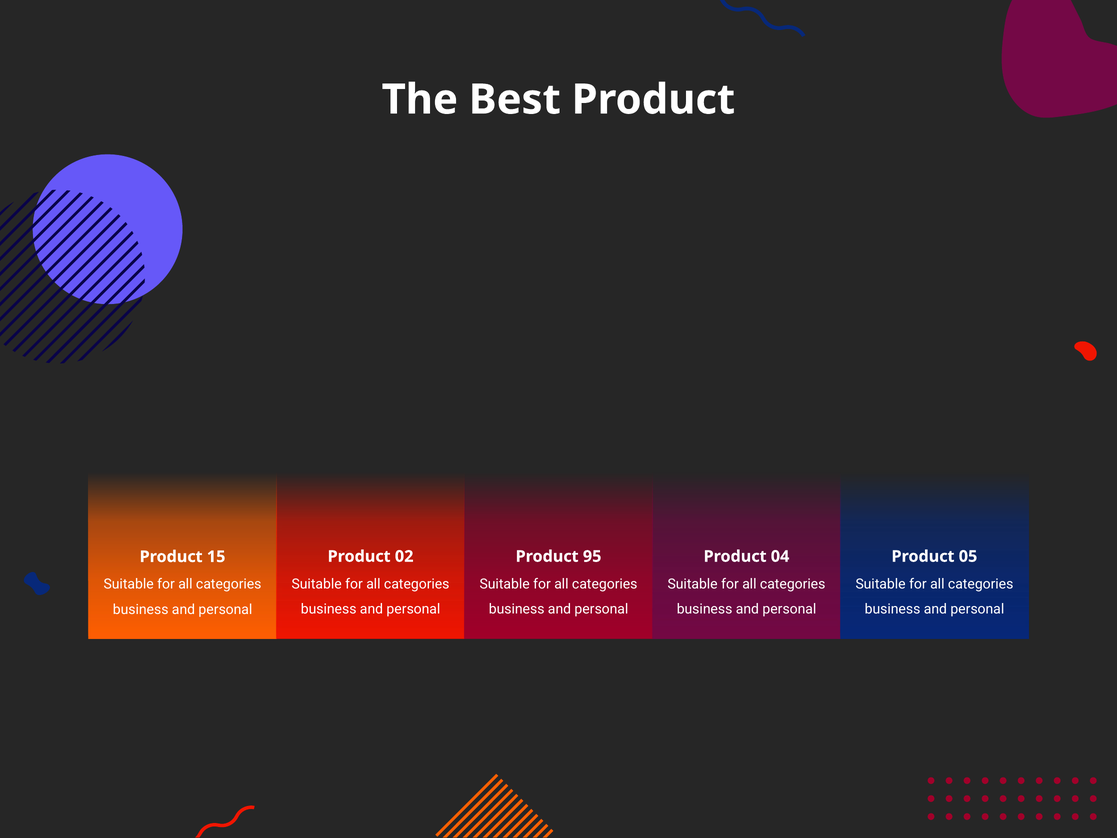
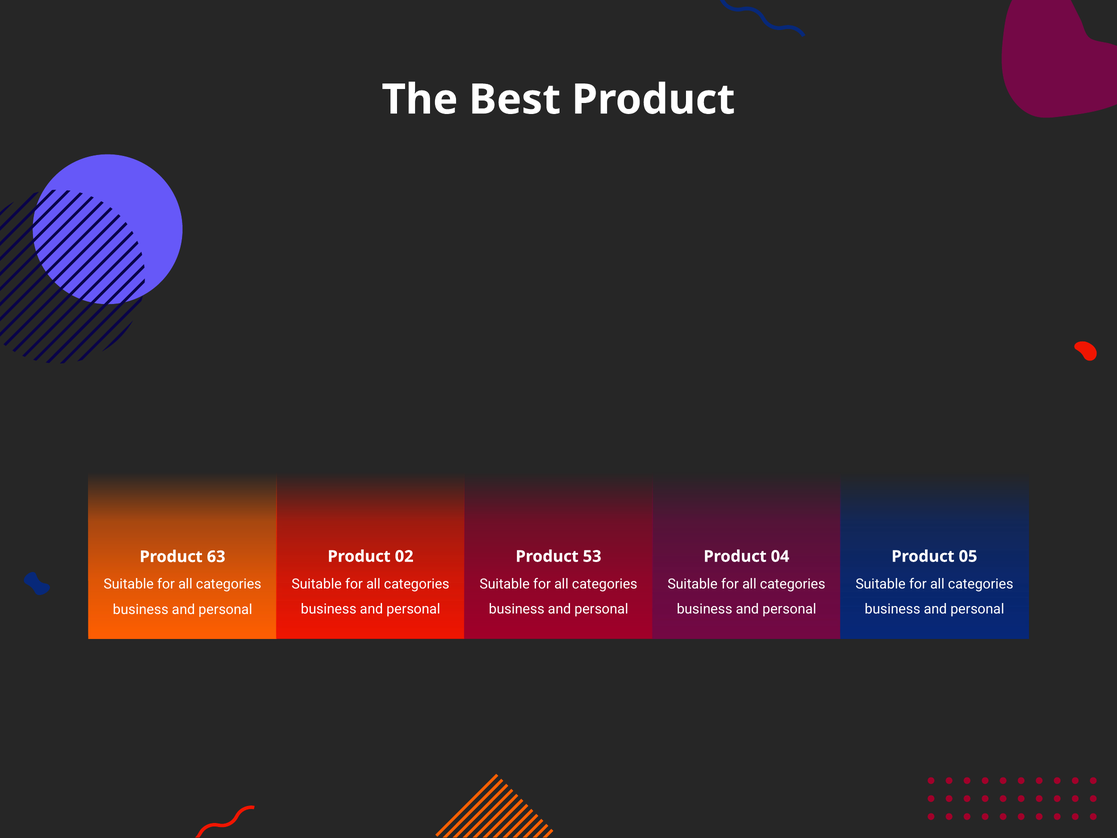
95: 95 -> 53 (592, 556)
15: 15 -> 63 (216, 557)
